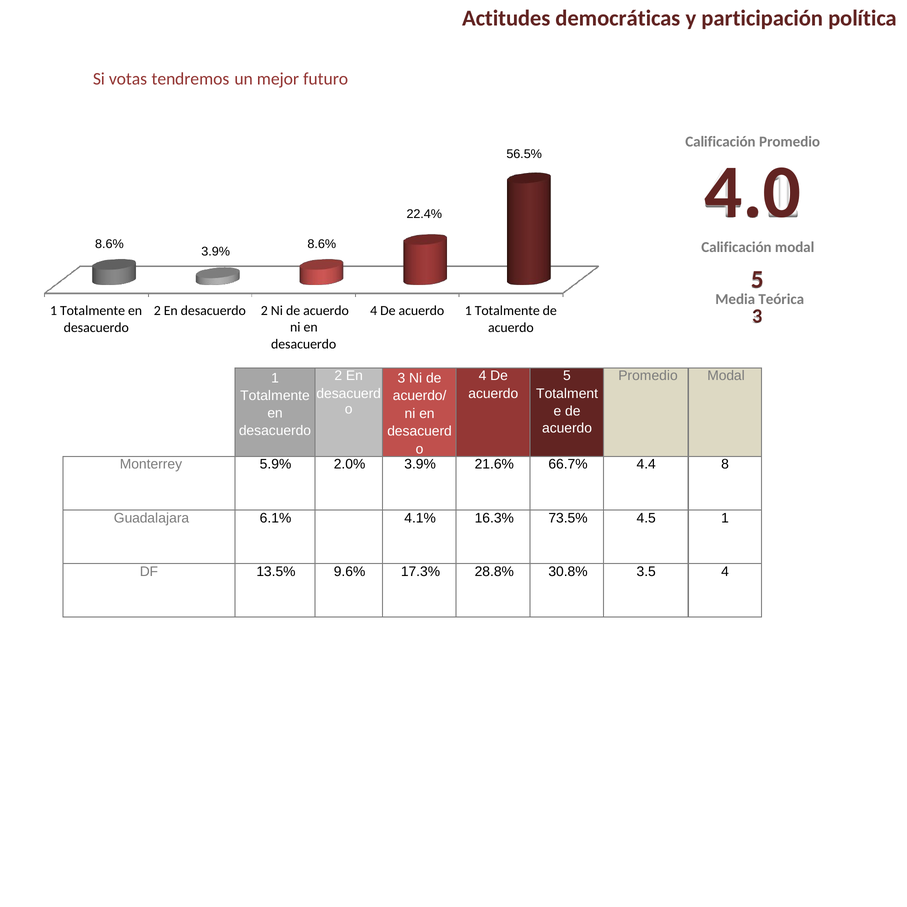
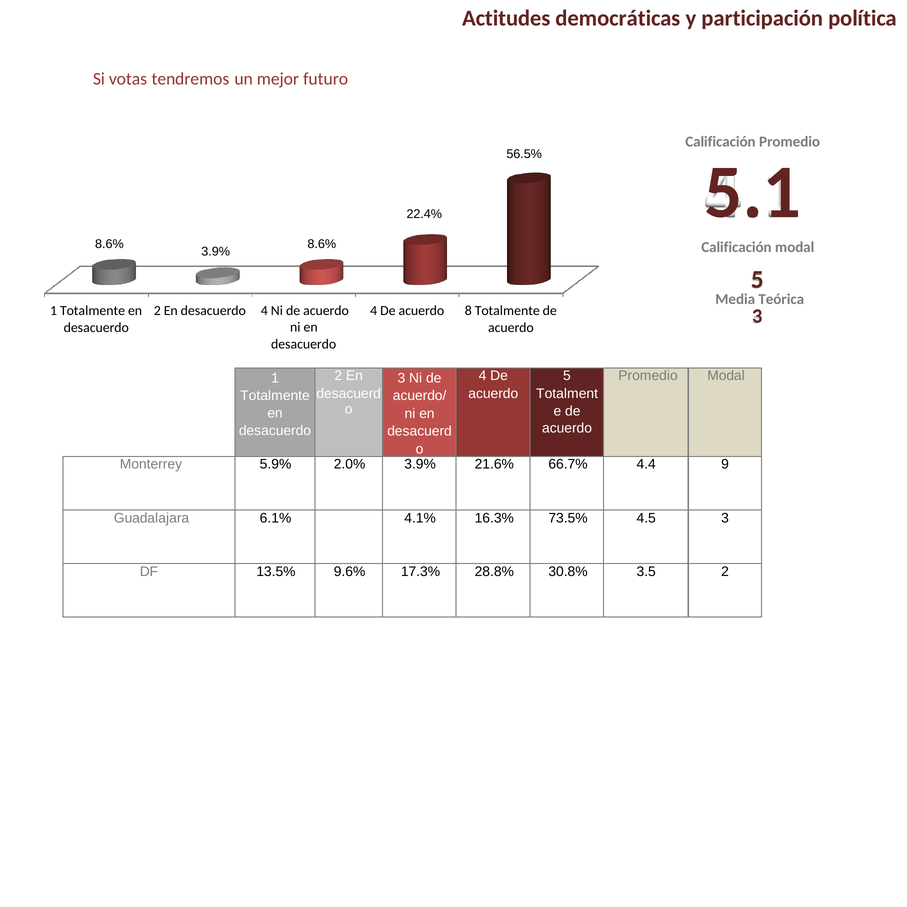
4.0: 4.0 -> 5.1 (753, 192)
acuerdo 1: 1 -> 8 (468, 310)
2 En desacuerdo 2: 2 -> 4 (264, 310)
8: 8 -> 9 (725, 464)
4.5 1: 1 -> 3 (725, 518)
3.5 4: 4 -> 2 (725, 572)
